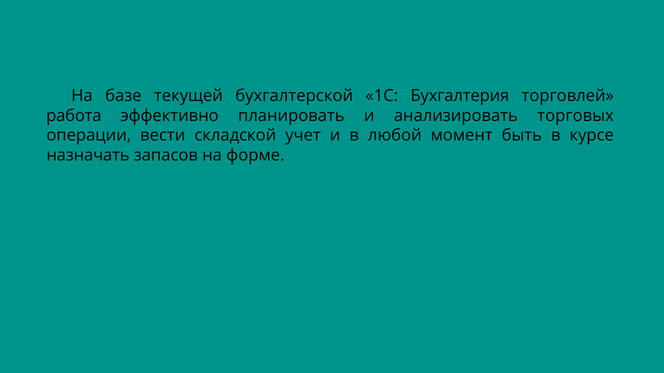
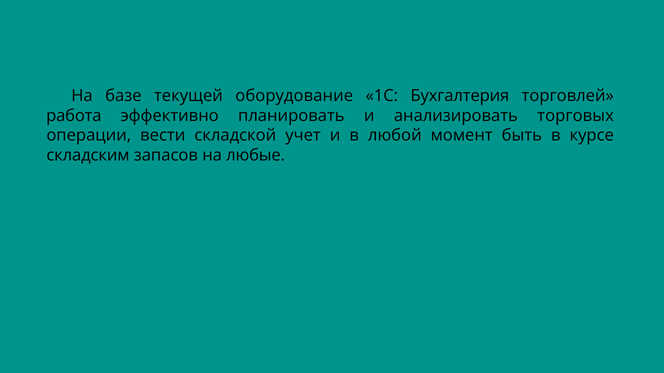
бухгалтерской: бухгалтерской -> оборудование (294, 96)
назначать: назначать -> складским (88, 156)
форме: форме -> любые (256, 156)
